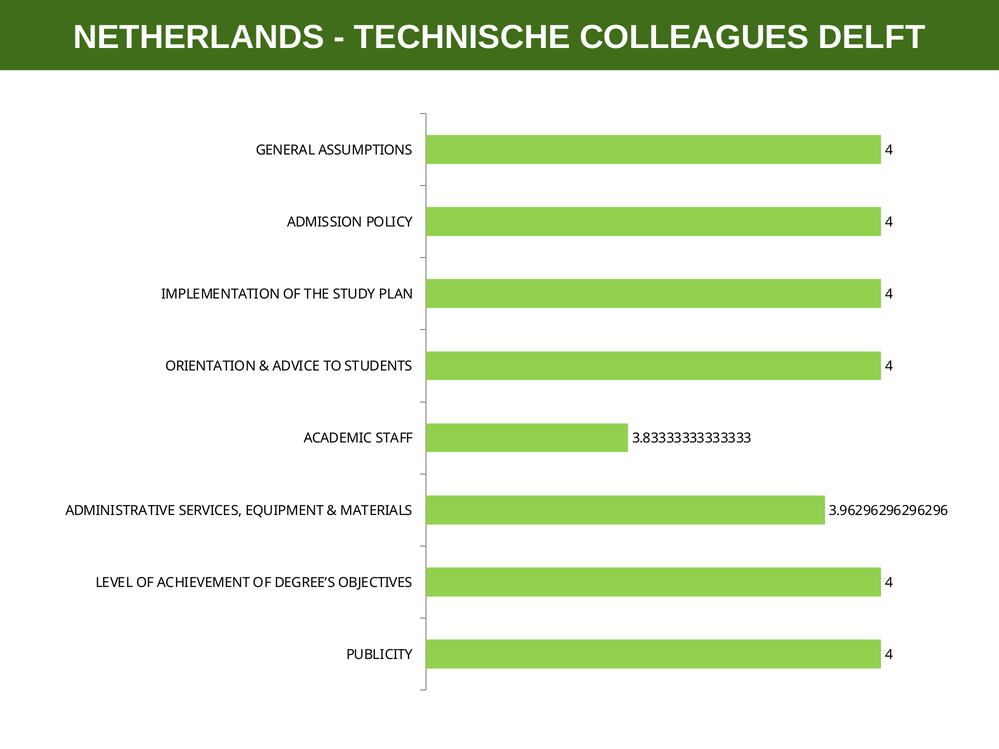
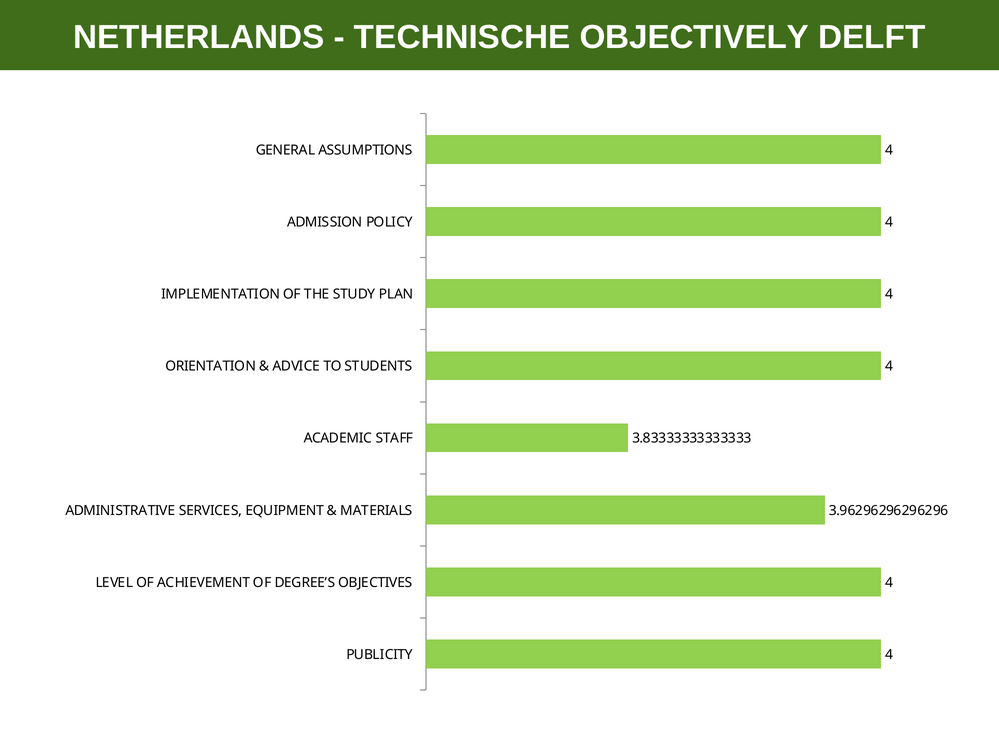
COLLEAGUES: COLLEAGUES -> OBJECTIVELY (694, 37)
